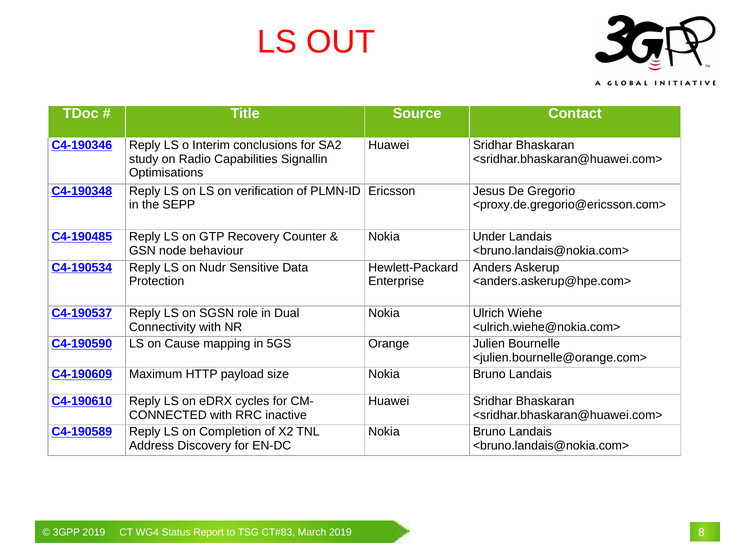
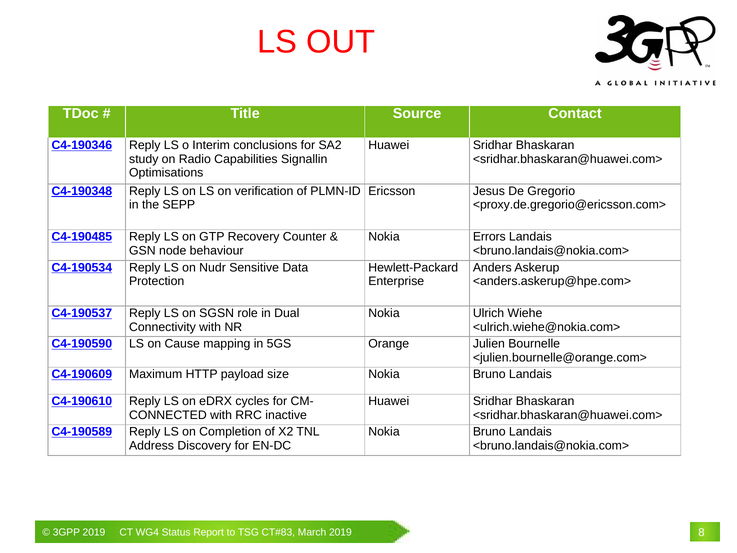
Under: Under -> Errors (489, 237)
